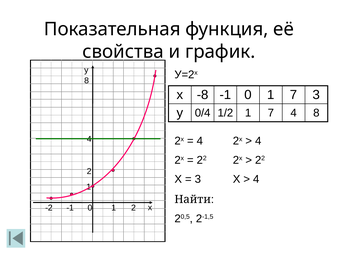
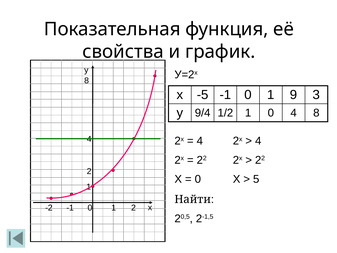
-8: -8 -> -5 (203, 95)
0 1 7: 7 -> 9 (294, 95)
0/4: 0/4 -> 9/4 (203, 113)
1/2 1 7: 7 -> 0 (271, 113)
3: 3 -> 0 (198, 179)
4: 4 -> 5 (256, 179)
